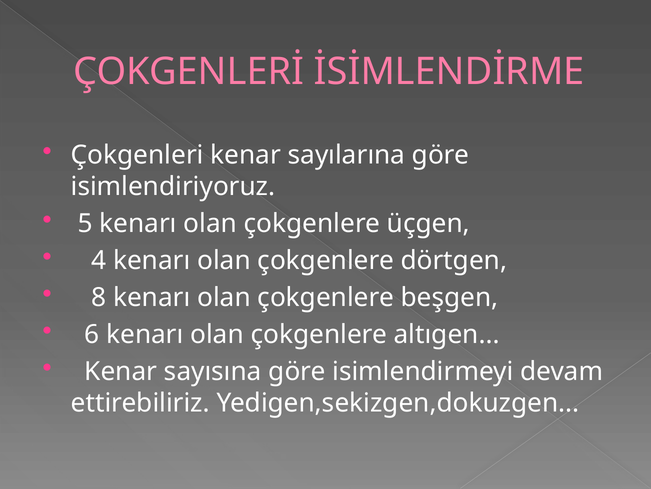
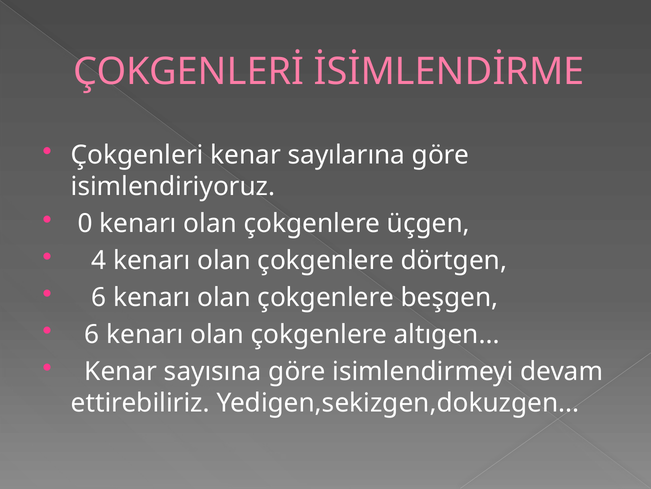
5: 5 -> 0 (85, 223)
8: 8 -> 6 (99, 297)
